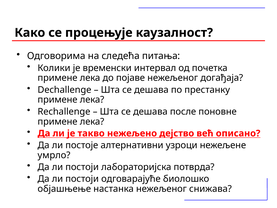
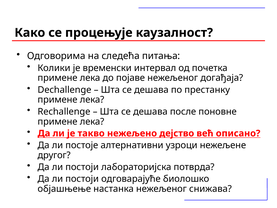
умрло: умрло -> другог (54, 155)
